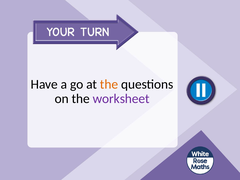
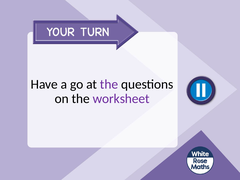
the colour: orange -> purple (109, 84)
